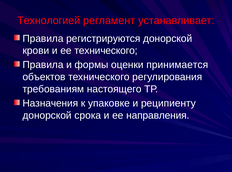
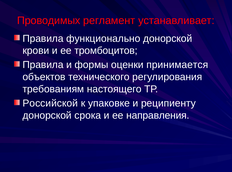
Технологией: Технологией -> Проводимых (49, 20)
регистрируются: регистрируются -> функционально (103, 38)
ее технического: технического -> тромбоцитов (106, 50)
Назначения: Назначения -> Российской (50, 103)
